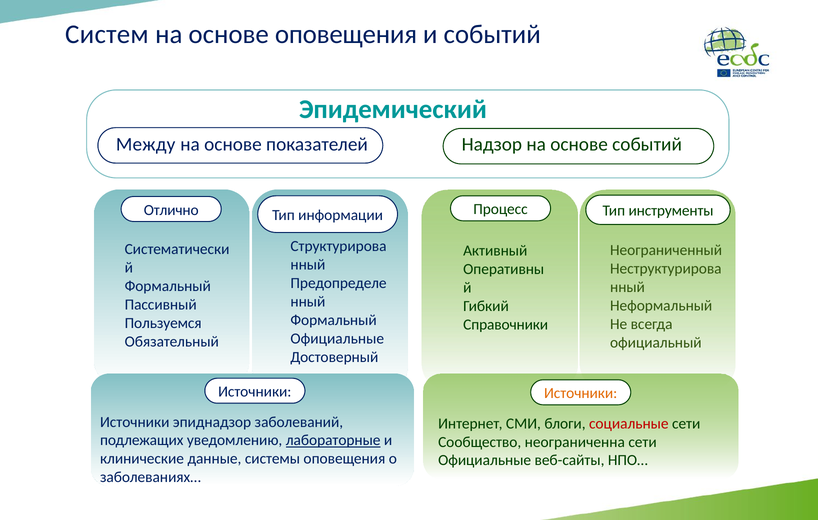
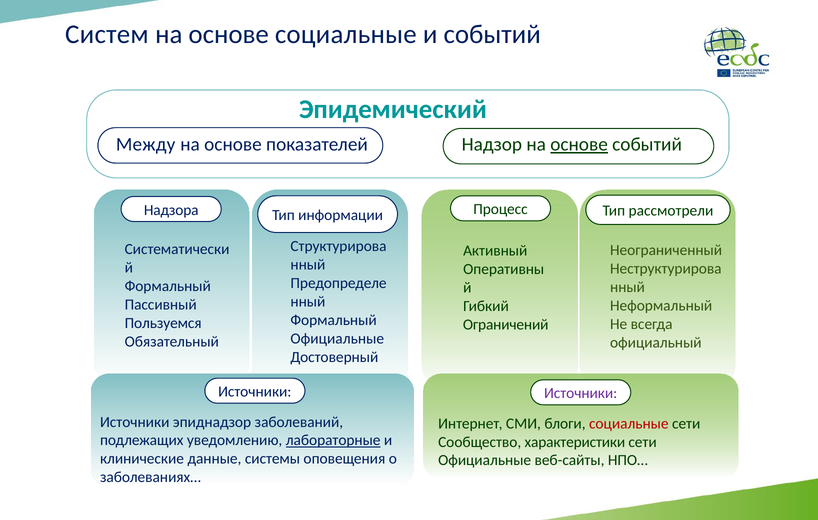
основе оповещения: оповещения -> социальные (346, 34)
основе underline: none -> present (579, 144)
Отлично: Отлично -> Надзора (171, 210)
инструменты: инструменты -> рассмотрели (671, 211)
Справочники: Справочники -> Ограничений (506, 324)
Источники colour: orange -> purple (581, 393)
неограниченна: неограниченна -> характеристики (575, 441)
